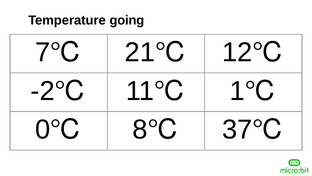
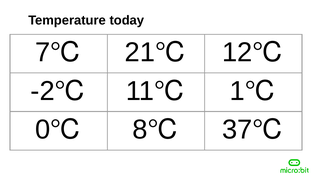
going: going -> today (127, 20)
